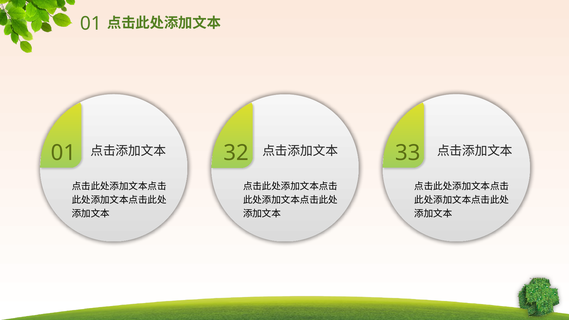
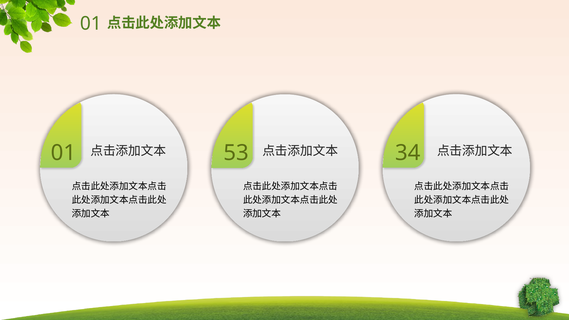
32: 32 -> 53 (236, 153)
33: 33 -> 34 (408, 153)
